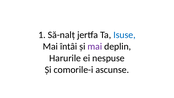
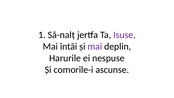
Isuse colour: blue -> purple (124, 35)
